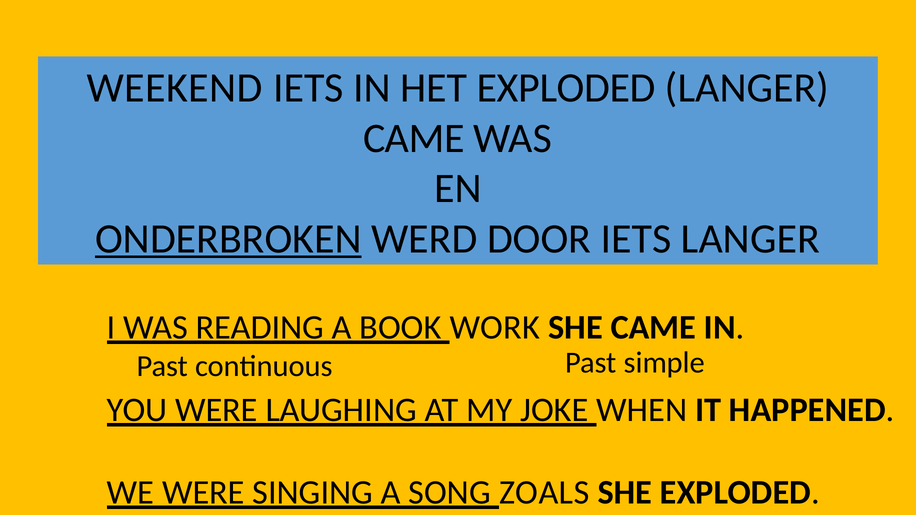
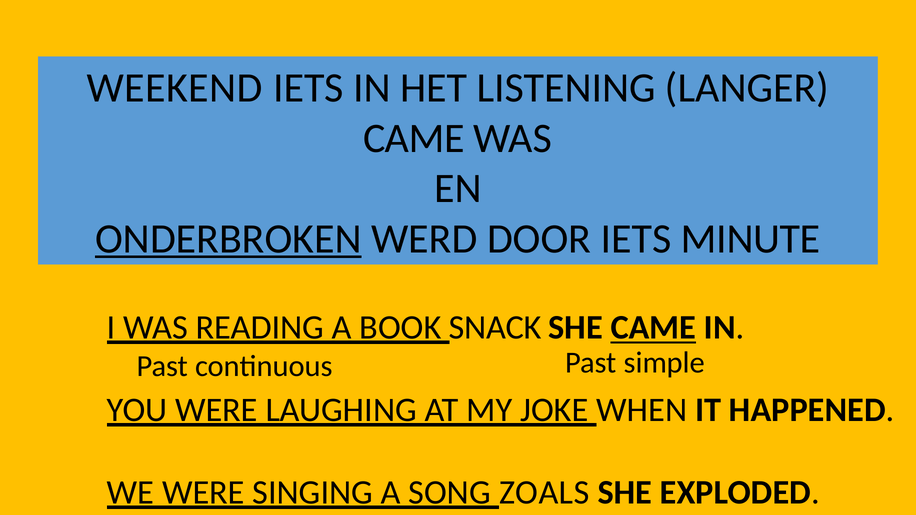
HET EXPLODED: EXPLODED -> LISTENING (566, 88)
IETS LANGER: LANGER -> MINUTE (751, 239)
WORK: WORK -> SNACK (495, 328)
CAME underline: none -> present (653, 328)
